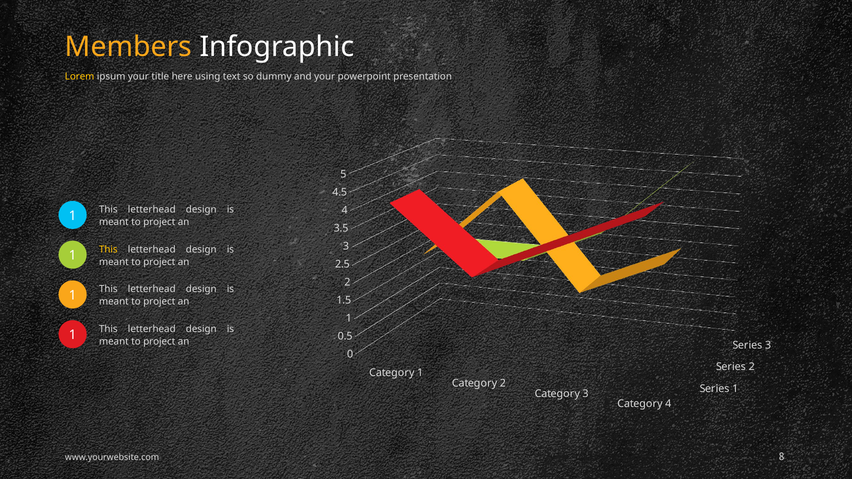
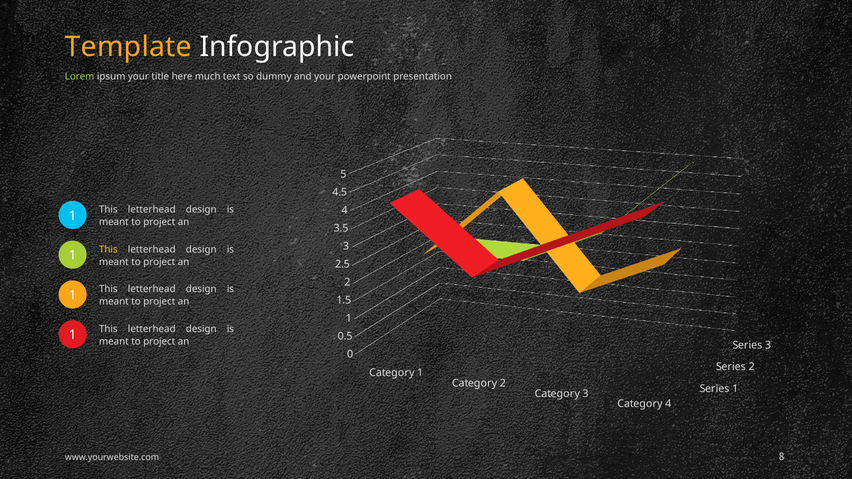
Members: Members -> Template (128, 47)
Lorem colour: yellow -> light green (80, 77)
using: using -> much (208, 77)
